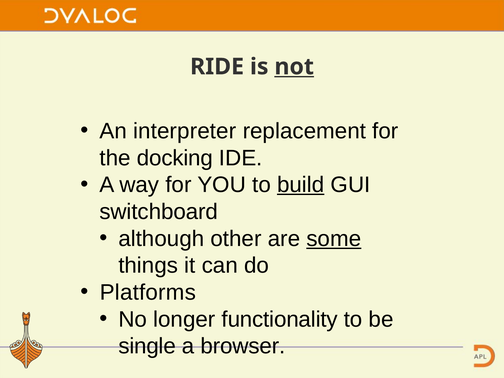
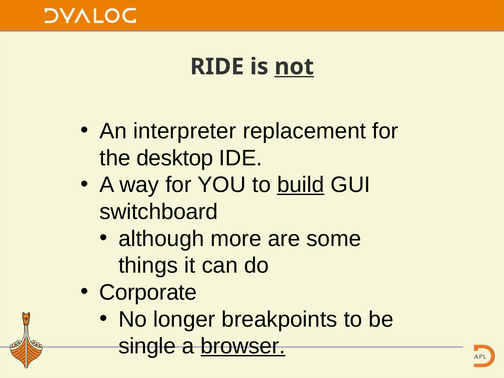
docking: docking -> desktop (175, 158)
other: other -> more (236, 239)
some underline: present -> none (334, 239)
Platforms: Platforms -> Corporate (148, 292)
functionality: functionality -> breakpoints (280, 319)
browser underline: none -> present (243, 346)
